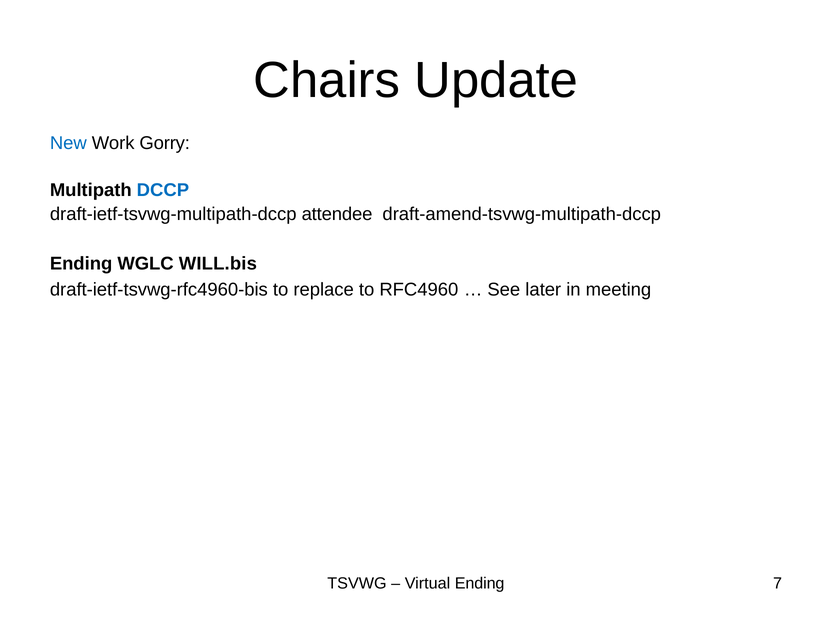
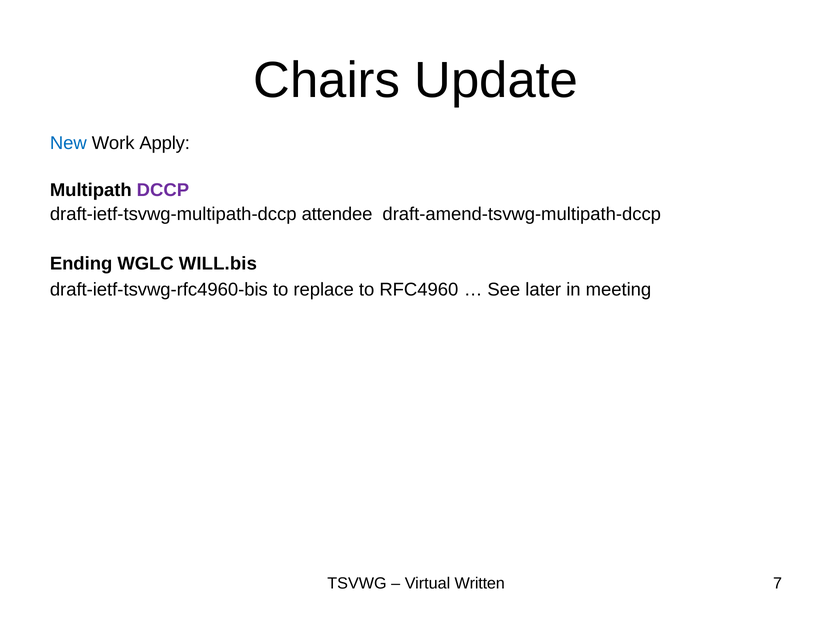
Gorry: Gorry -> Apply (165, 143)
DCCP colour: blue -> purple (163, 190)
Virtual Ending: Ending -> Written (480, 583)
